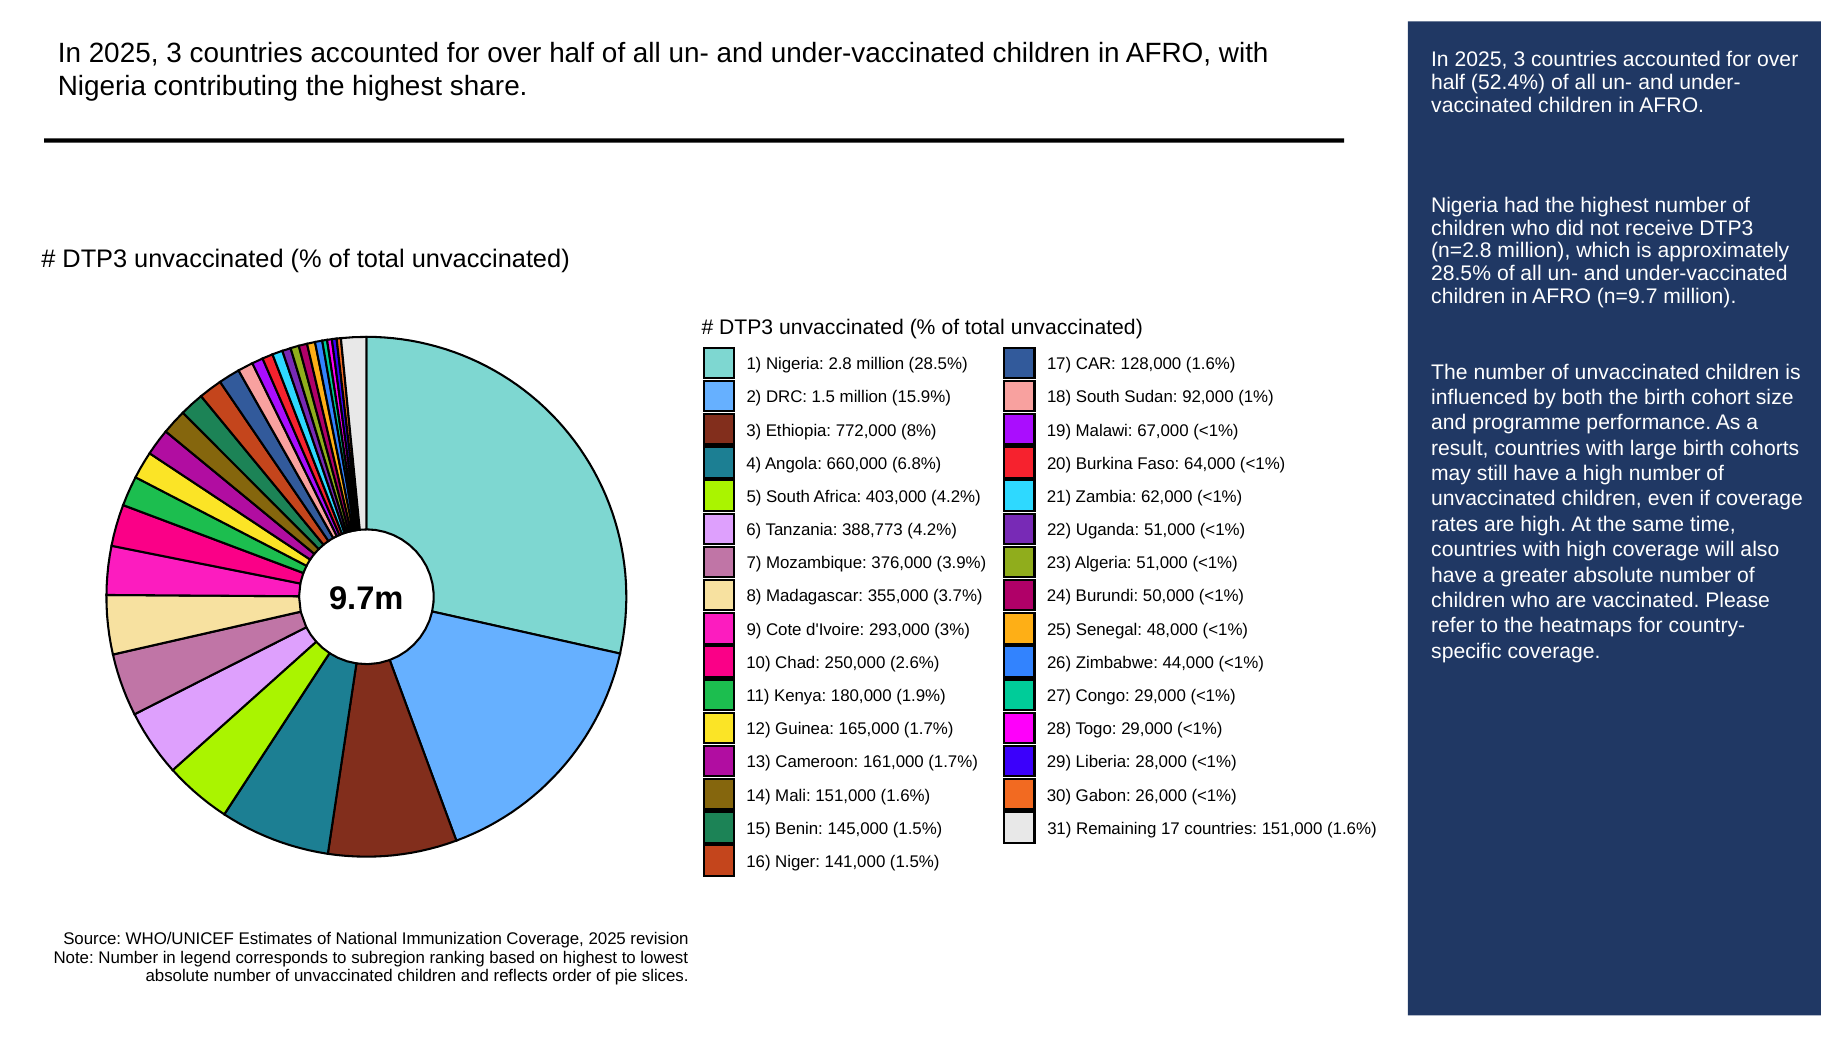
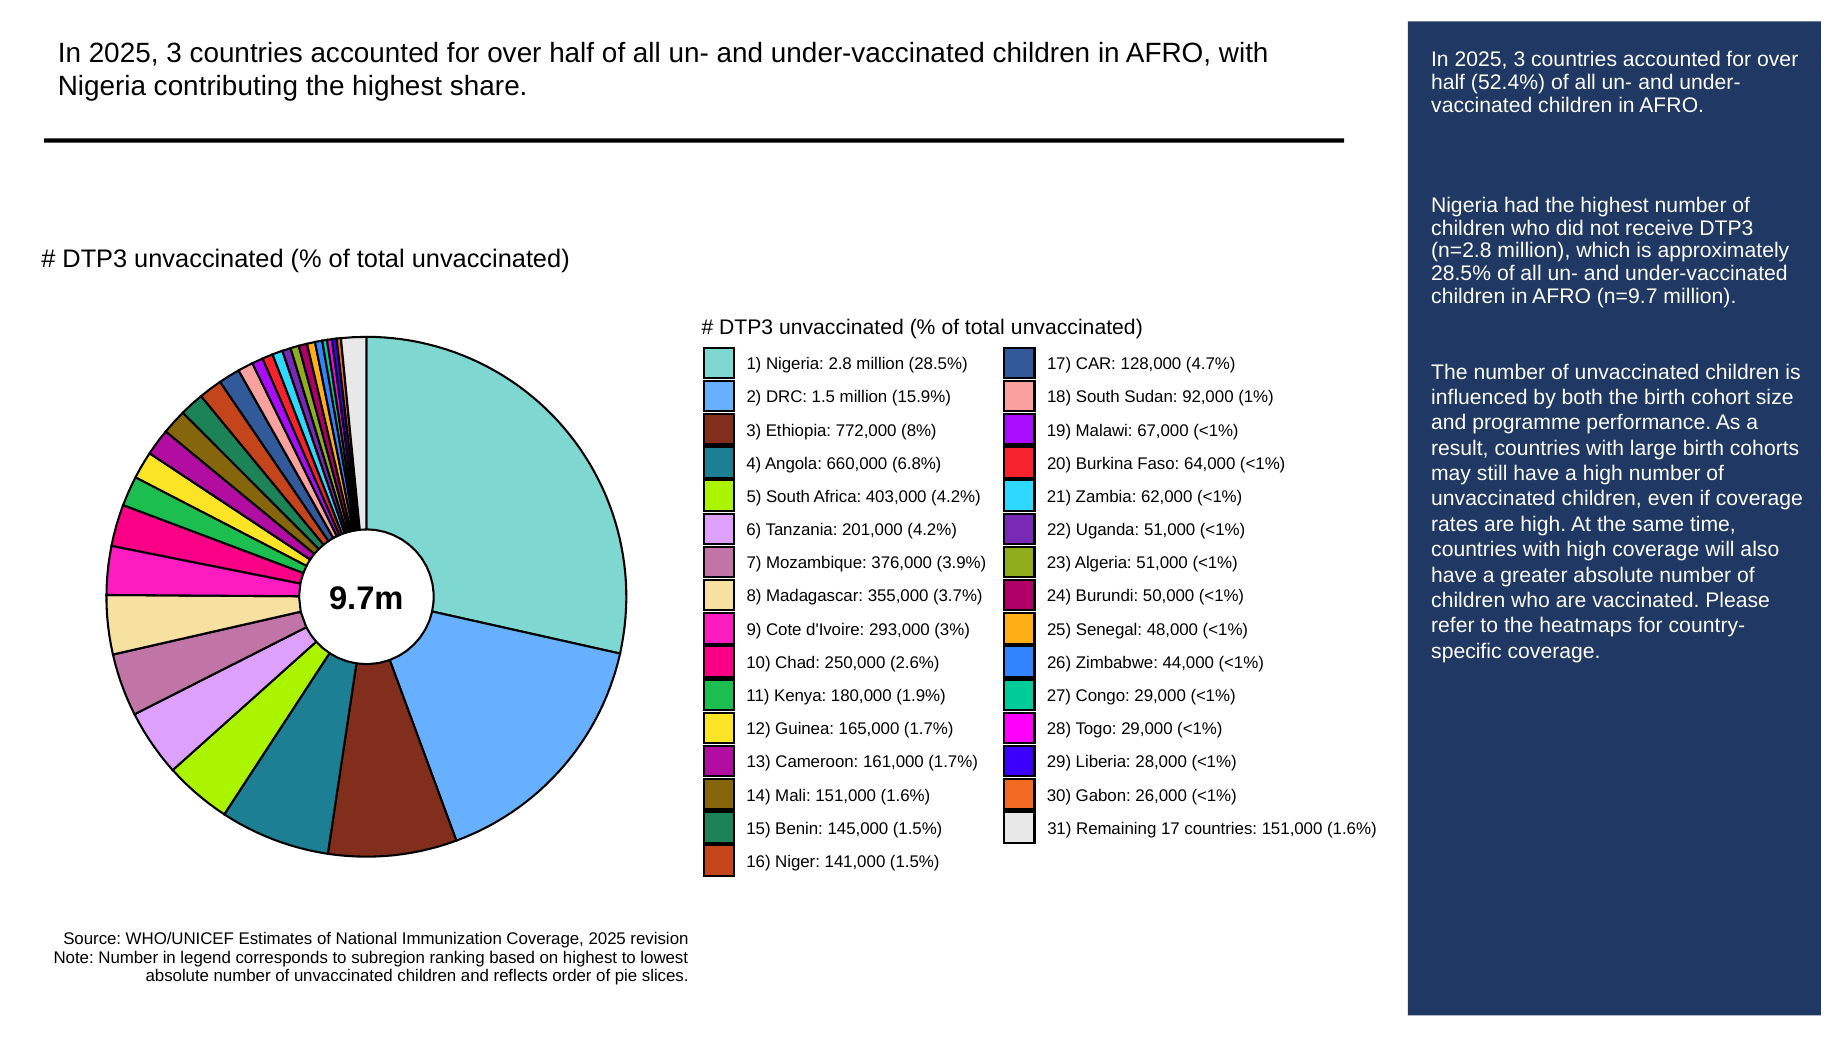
128,000 1.6%: 1.6% -> 4.7% (1211, 364)
388,773: 388,773 -> 201,000 (872, 530)
